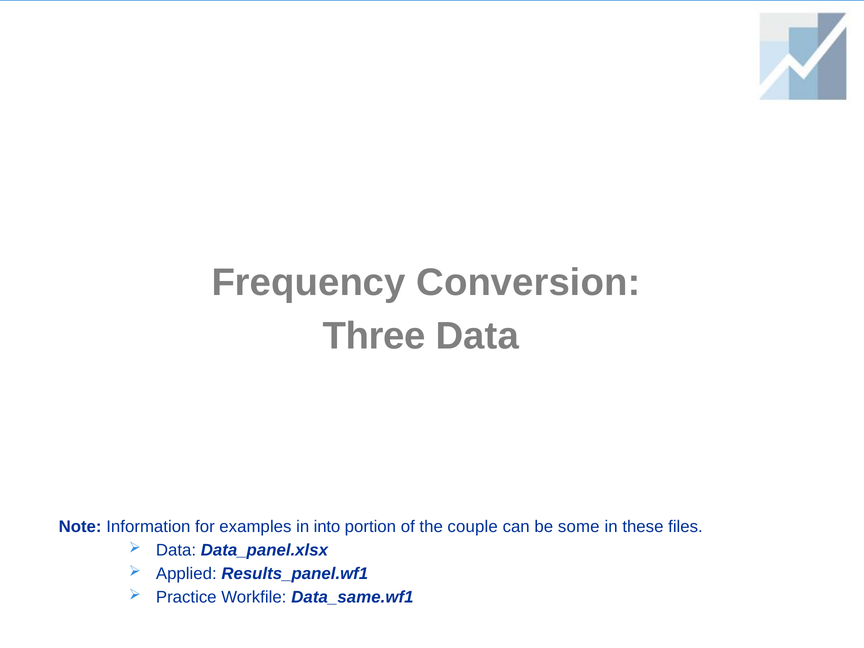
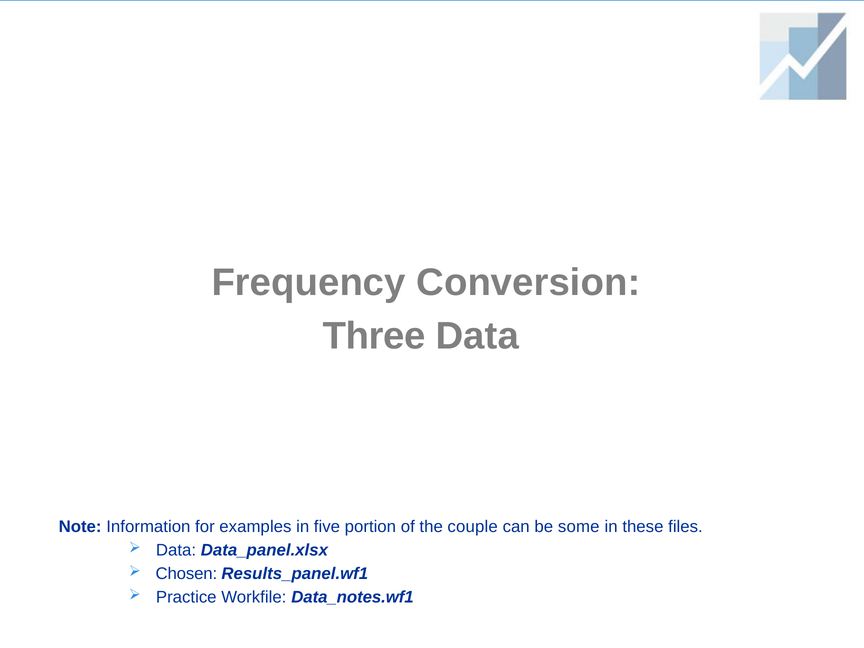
into: into -> five (327, 527)
Applied: Applied -> Chosen (186, 574)
Data_same.wf1: Data_same.wf1 -> Data_notes.wf1 (352, 597)
